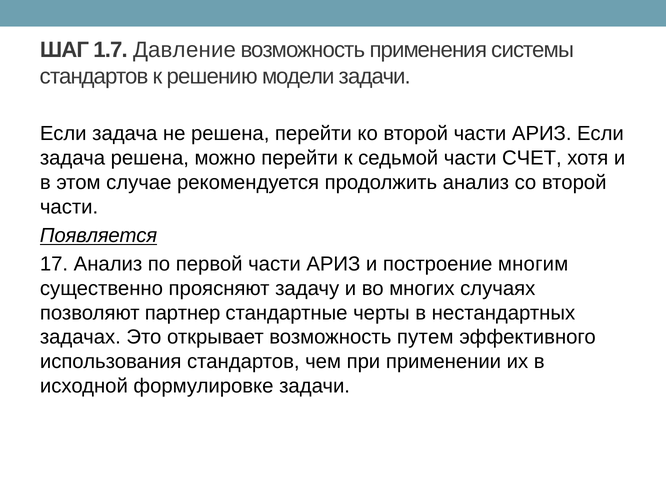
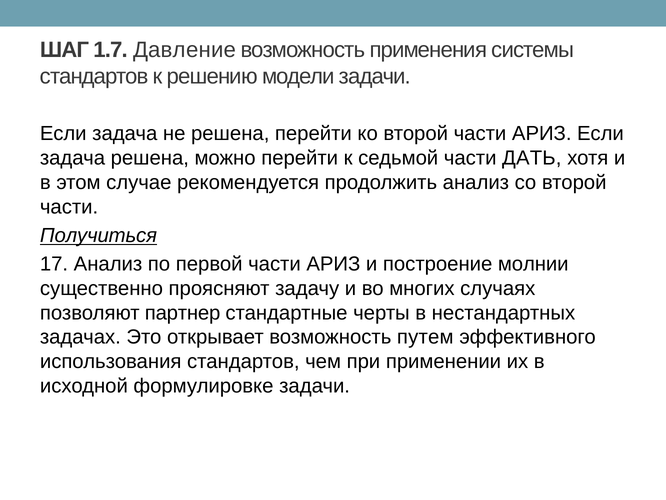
СЧЕТ: СЧЕТ -> ДАТЬ (532, 158)
Появляется: Появляется -> Получиться (98, 235)
многим: многим -> молнии (533, 264)
